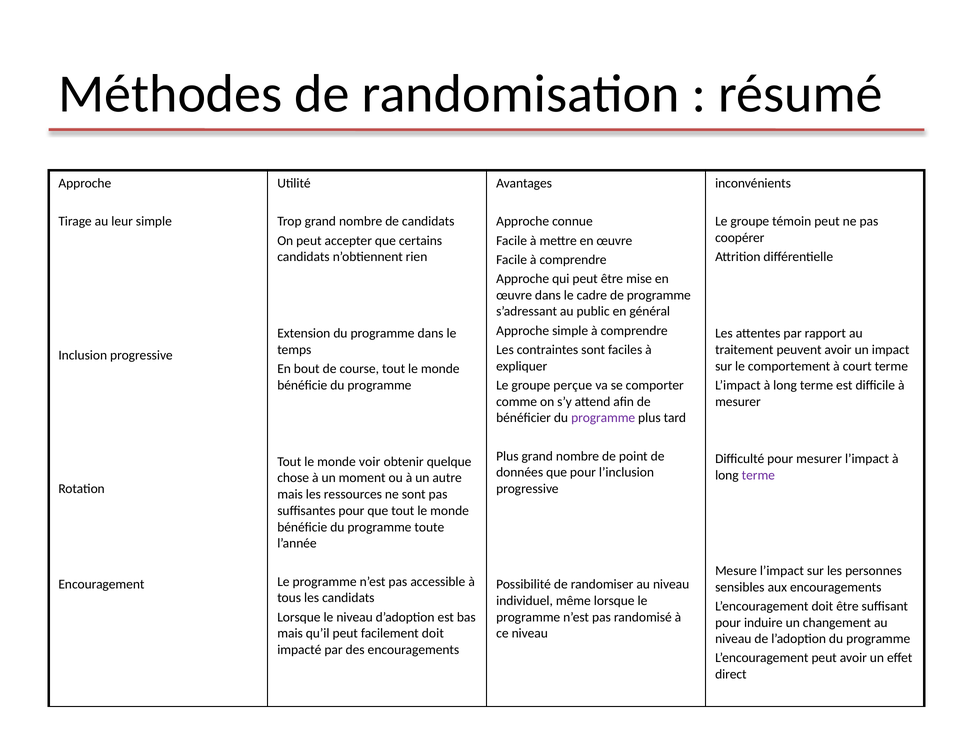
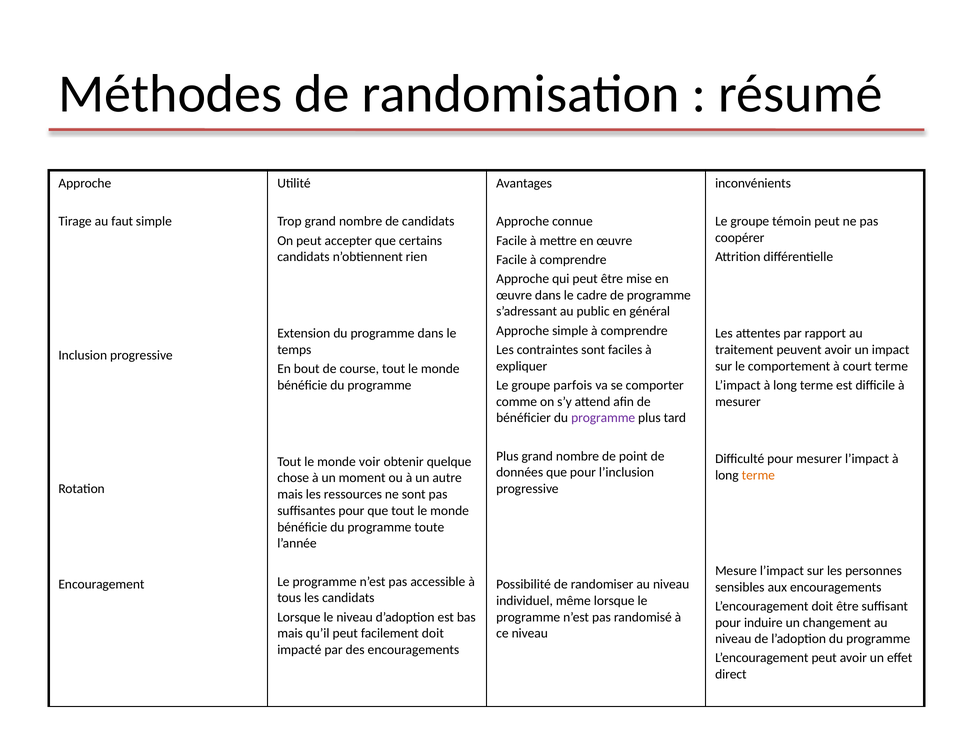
leur: leur -> faut (122, 222)
perçue: perçue -> parfois (573, 386)
terme colour: purple -> orange (758, 476)
